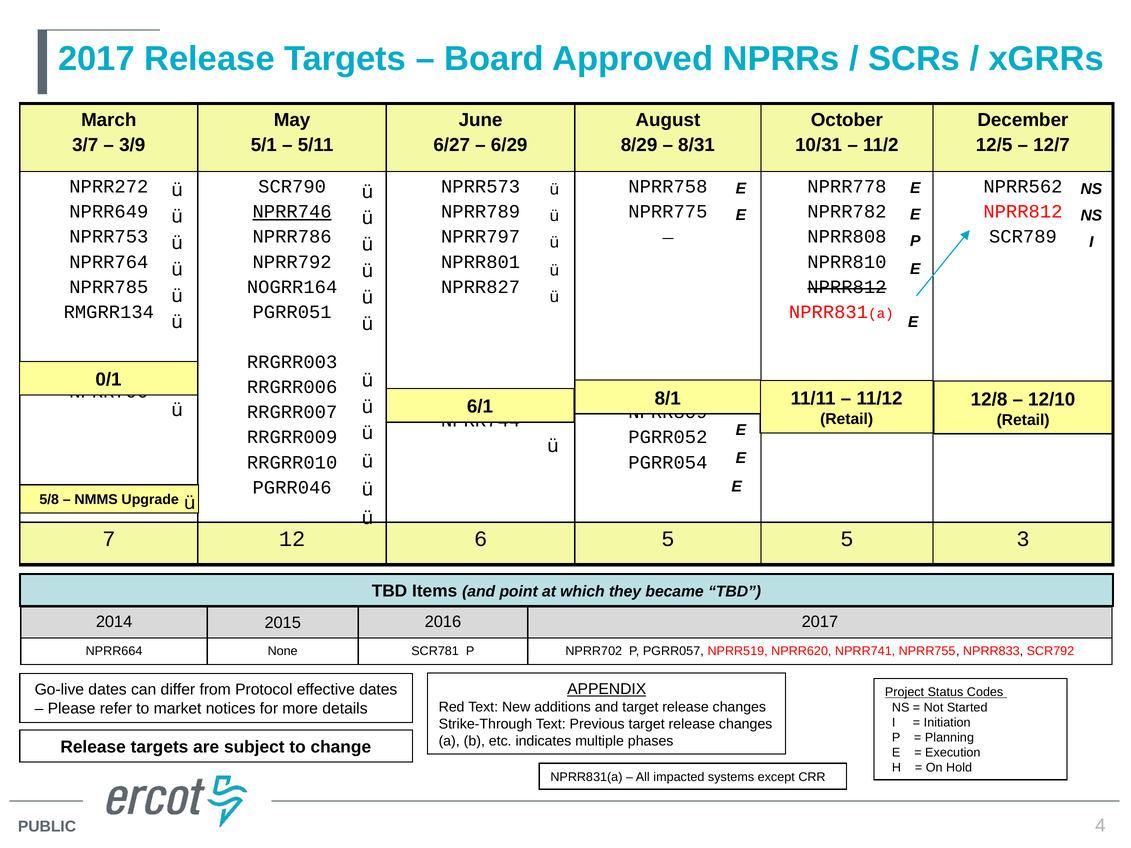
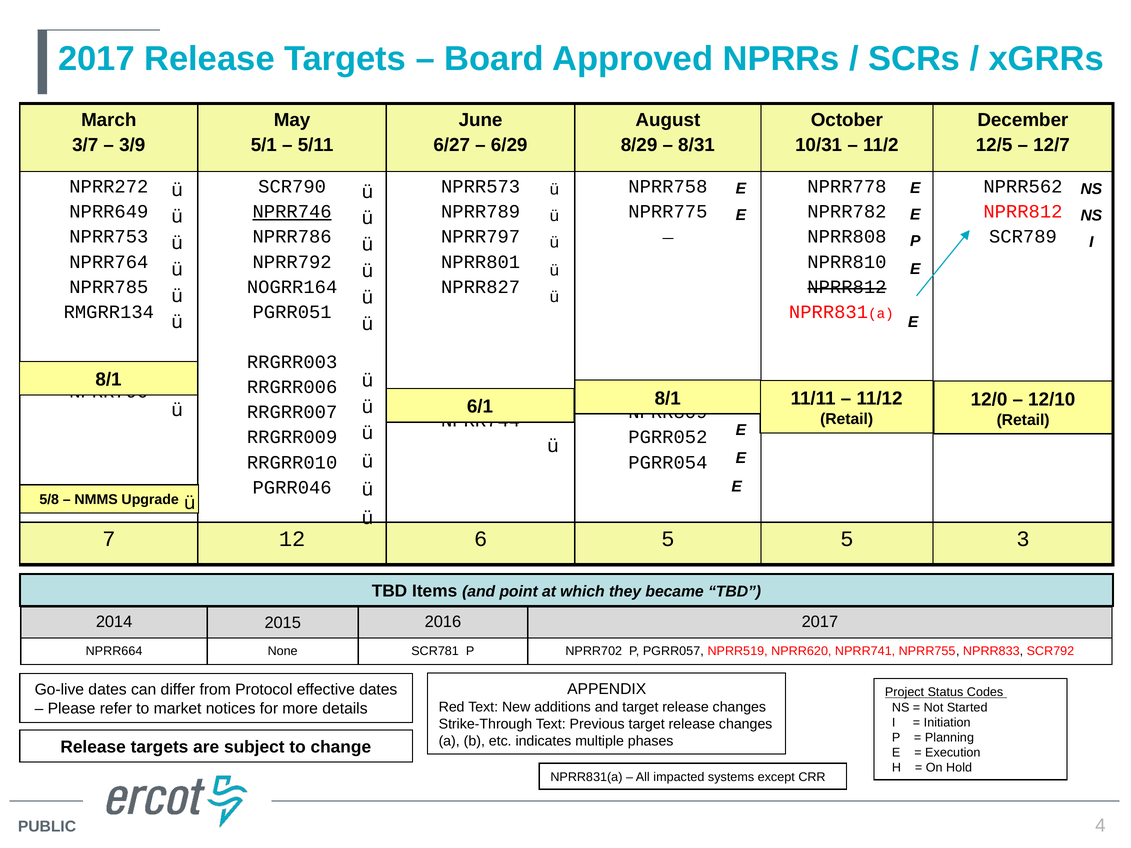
0/1: 0/1 -> 8/1 (109, 380)
12/8: 12/8 -> 12/0 (989, 399)
APPENDIX underline: present -> none (607, 689)
